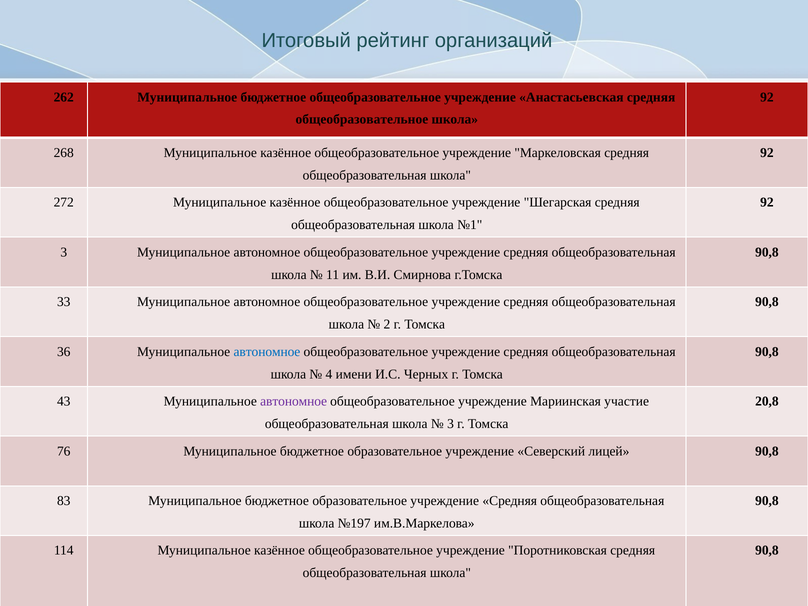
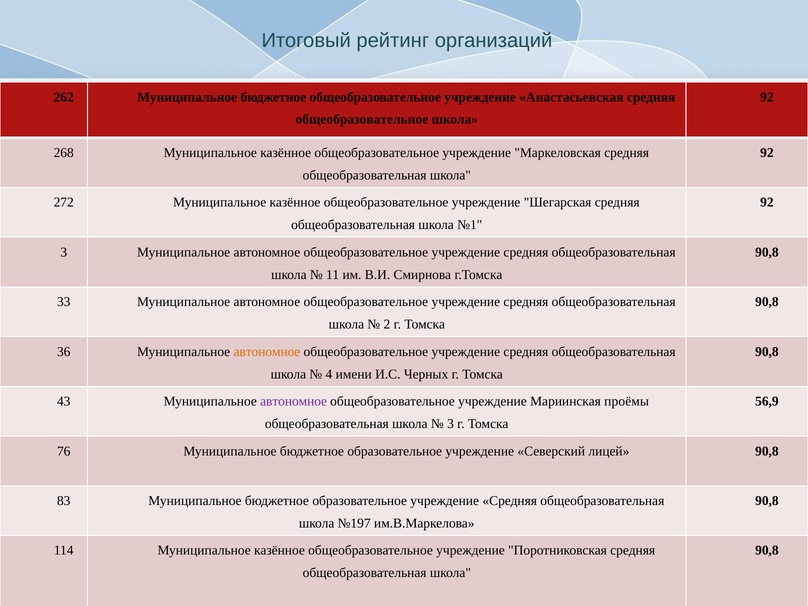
автономное colour: blue -> orange (267, 352)
участие: участие -> проёмы (627, 401)
20,8: 20,8 -> 56,9 (767, 401)
